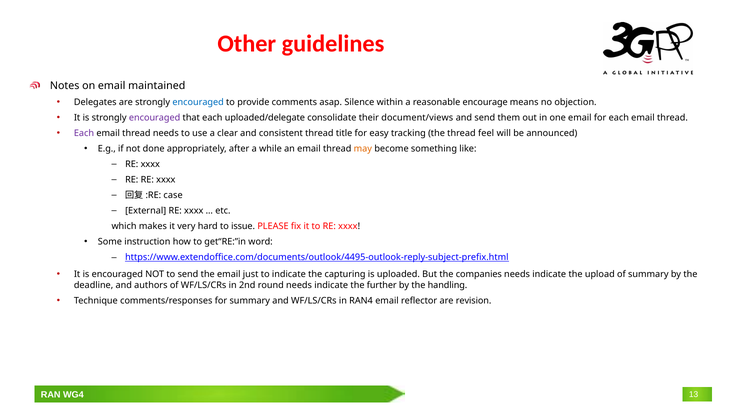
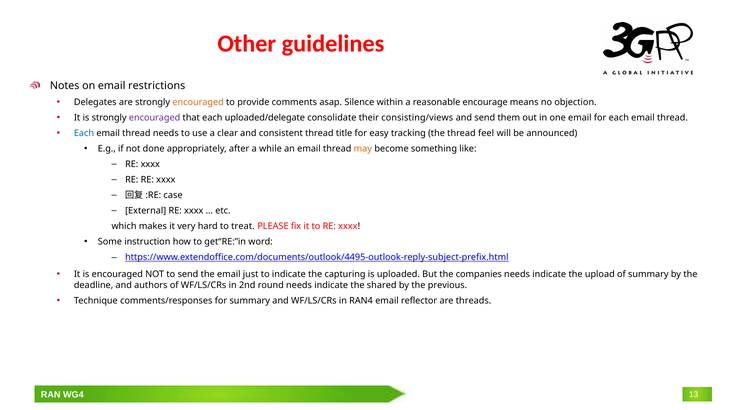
maintained: maintained -> restrictions (157, 86)
encouraged colour: blue -> orange (198, 102)
document/views: document/views -> consisting/views (417, 118)
Each colour: purple -> blue (84, 133)
issue: issue -> treat (243, 226)
further: further -> shared (382, 285)
handling: handling -> previous (447, 285)
revision: revision -> threads (474, 301)
